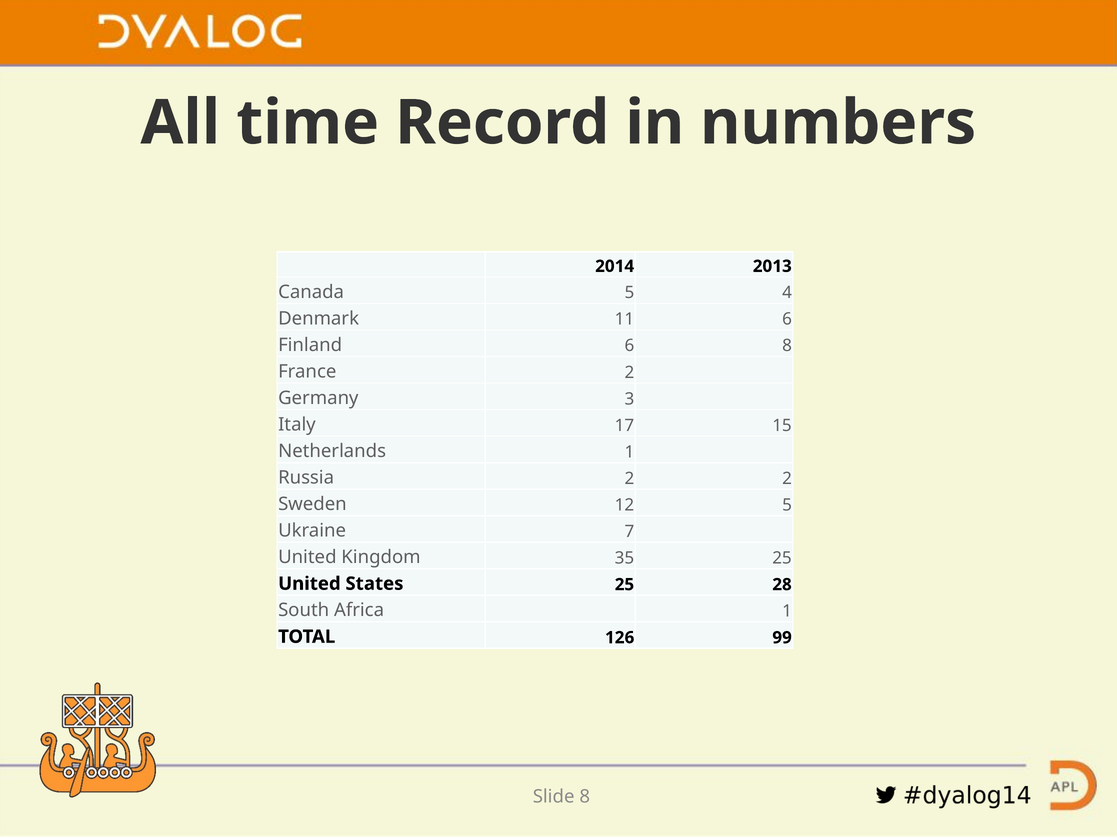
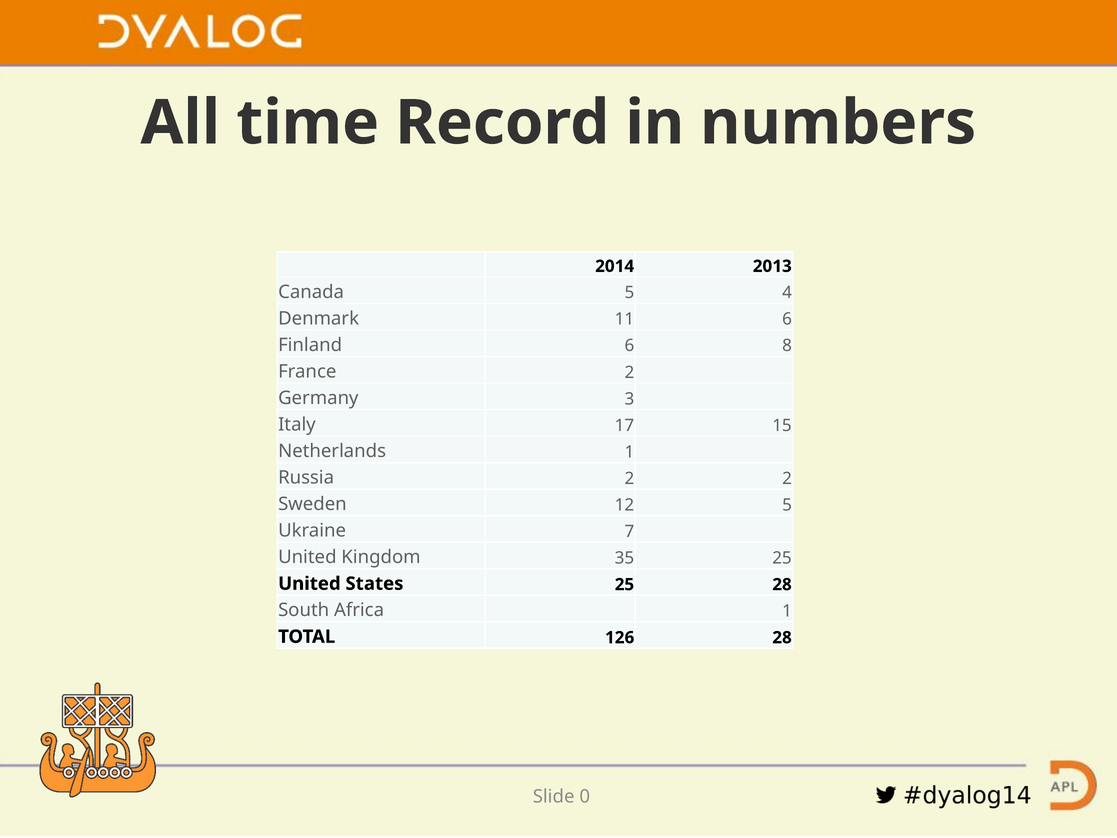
126 99: 99 -> 28 (782, 637)
Slide 8: 8 -> 0 (585, 796)
